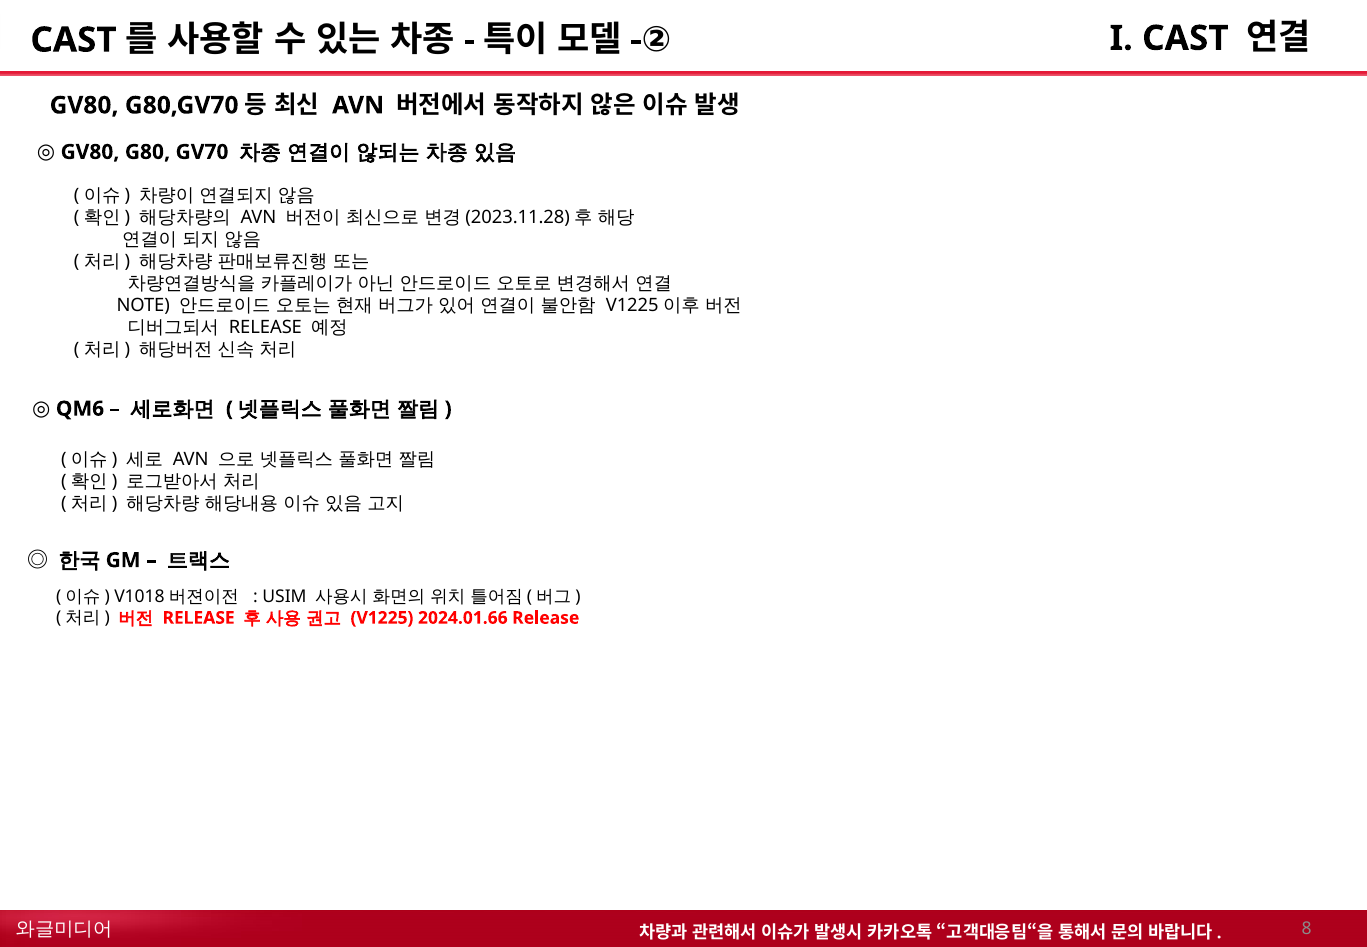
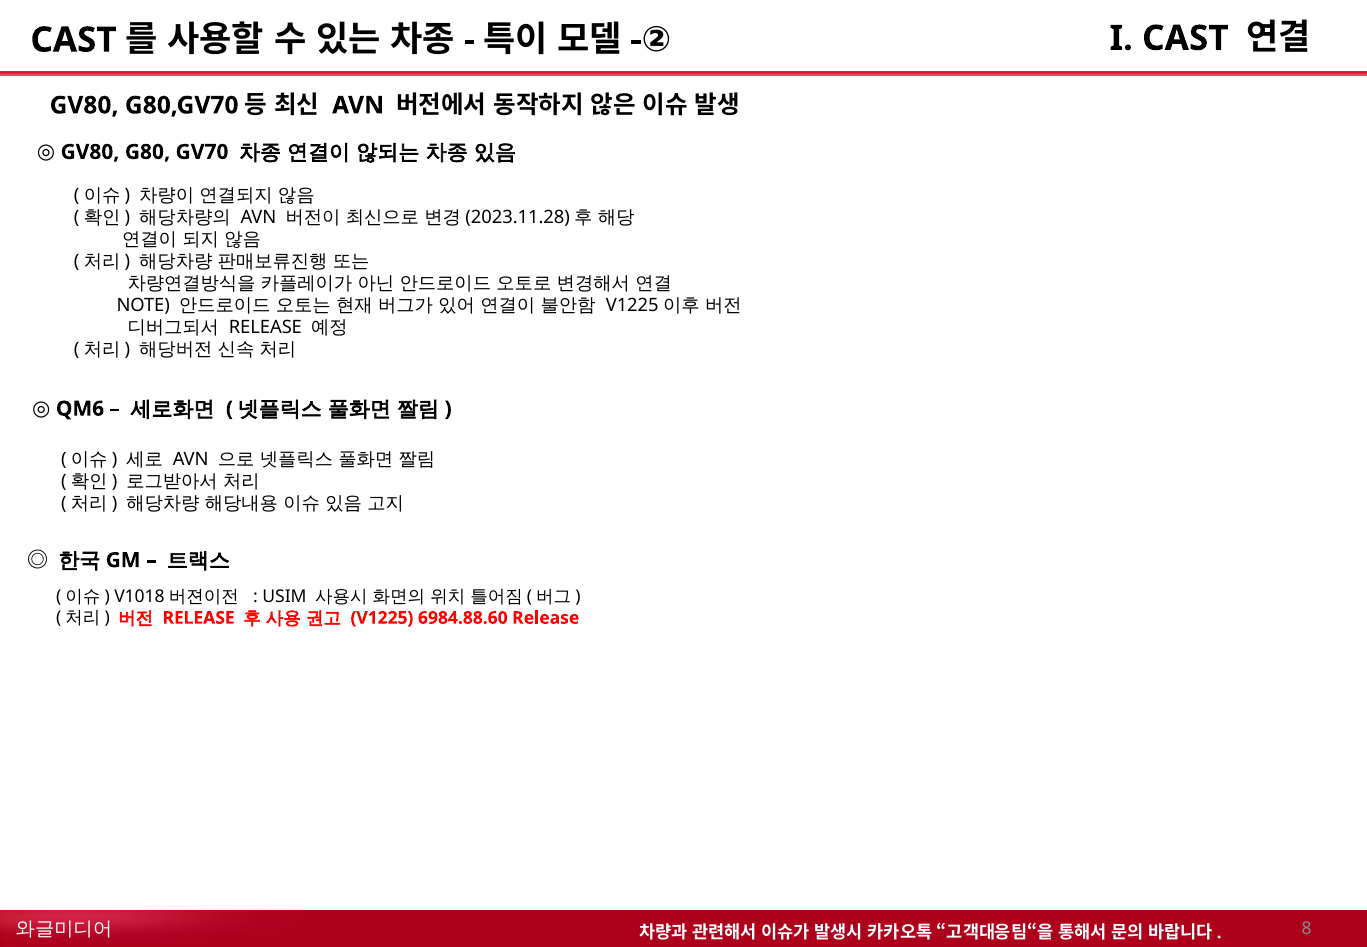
2024.01.66: 2024.01.66 -> 6984.88.60 (463, 618)
